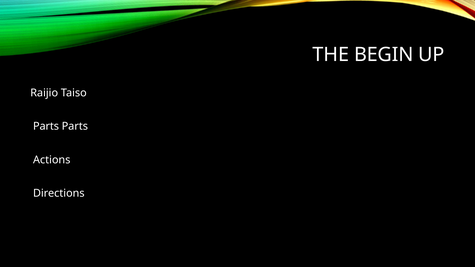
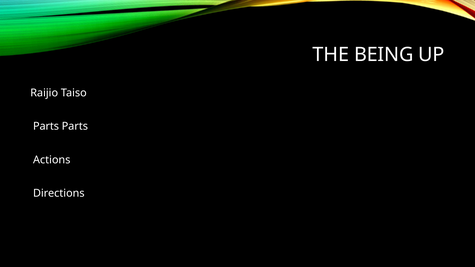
BEGIN: BEGIN -> BEING (384, 55)
